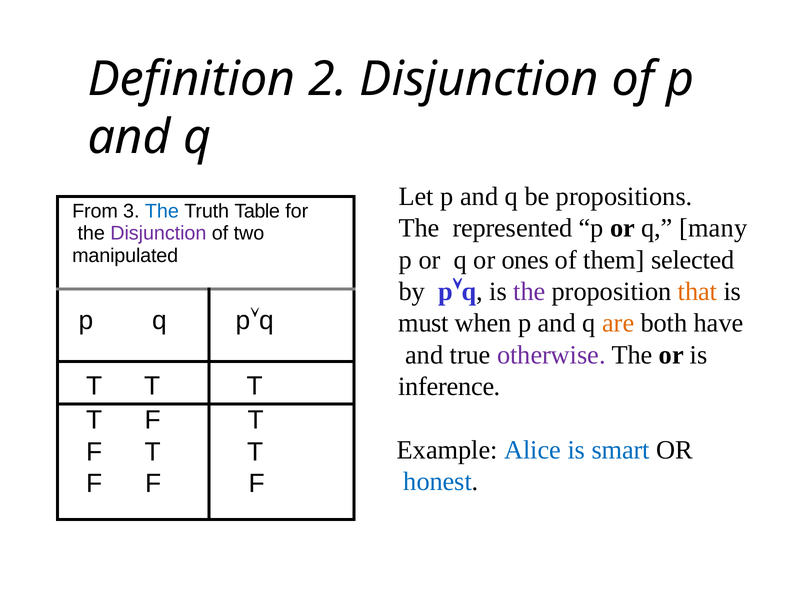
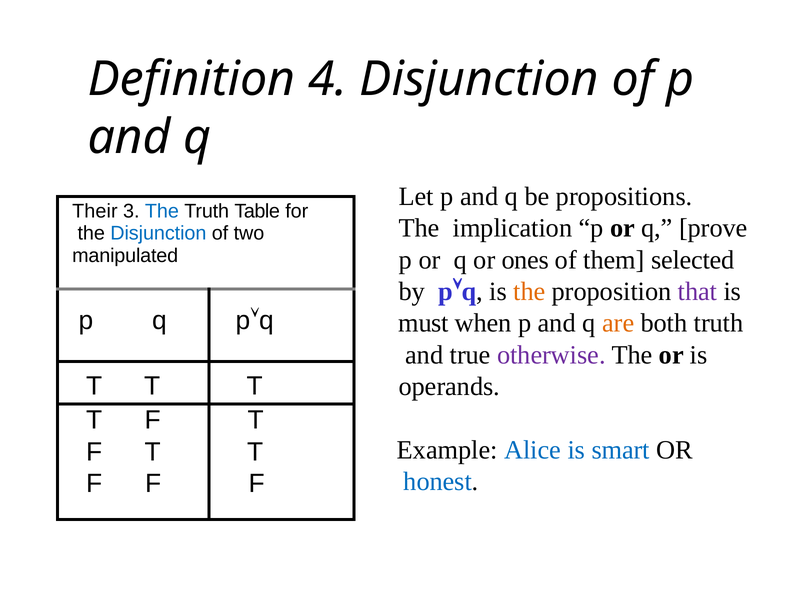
2: 2 -> 4 (328, 79)
From: From -> Their (95, 211)
represented: represented -> implication (513, 228)
many: many -> prove (713, 228)
Disjunction colour: purple -> blue (158, 233)
the colour: purple -> orange (529, 291)
that colour: orange -> purple (697, 291)
both have: have -> truth (719, 323)
inference: inference -> operands (449, 386)
